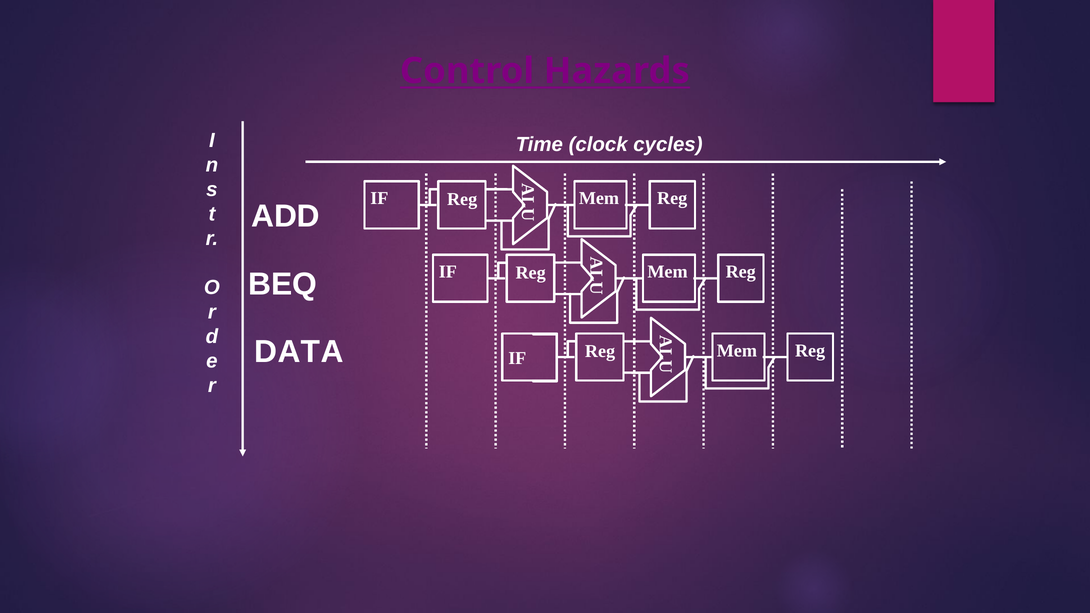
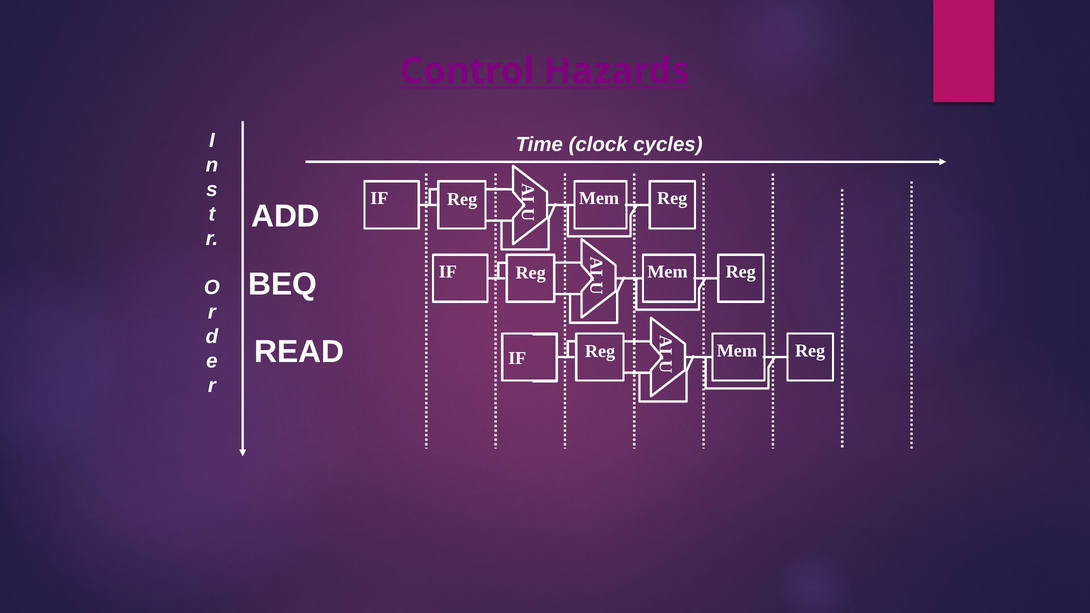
DATA: DATA -> READ (299, 352)
